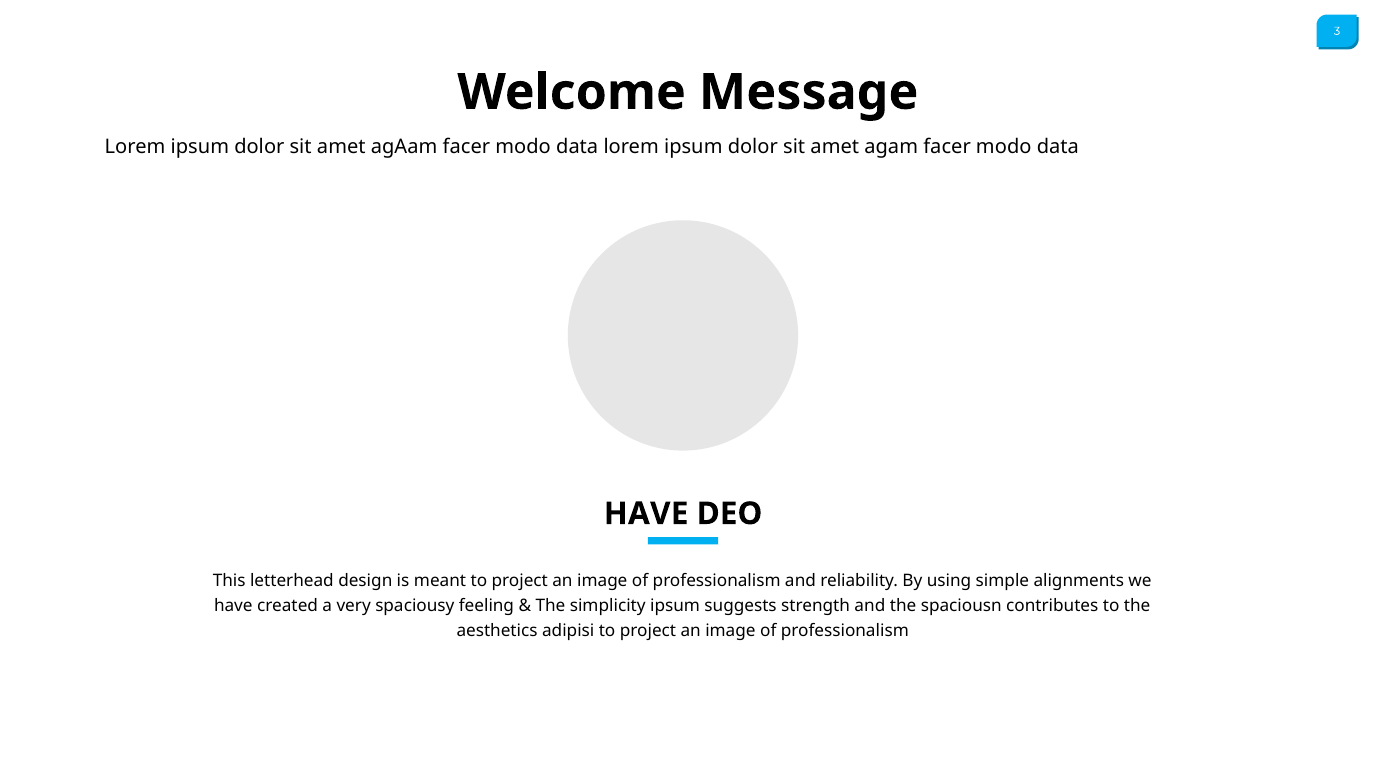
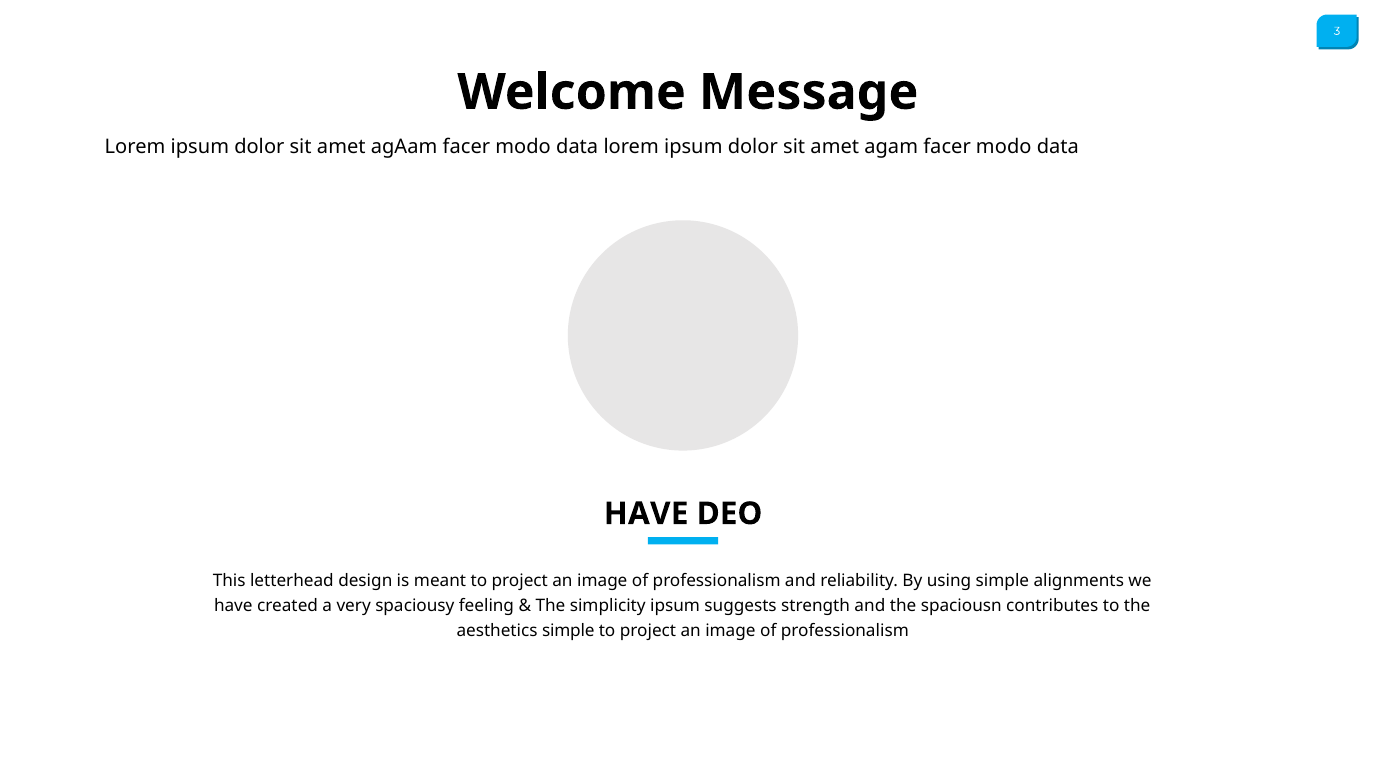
aesthetics adipisi: adipisi -> simple (568, 631)
